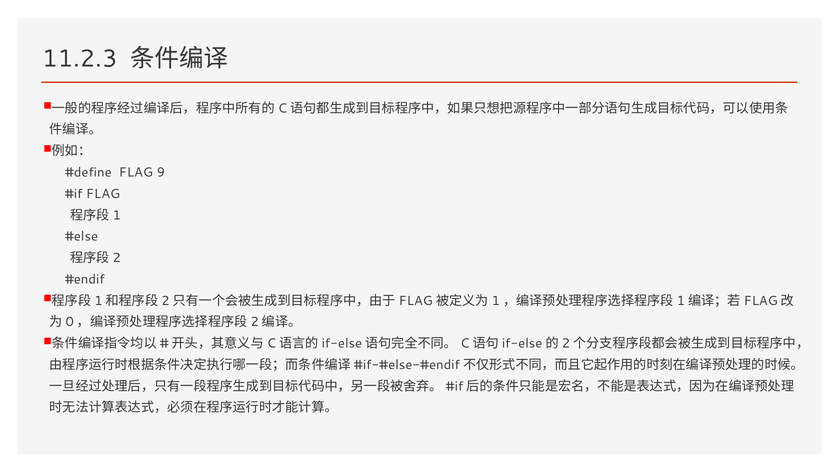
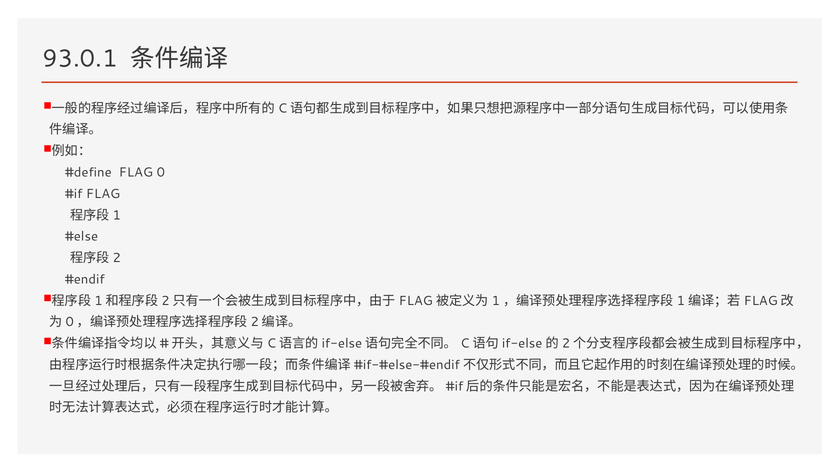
11.2.3: 11.2.3 -> 93.0.1 (80, 59)
9: 9 -> 0 (161, 172)
